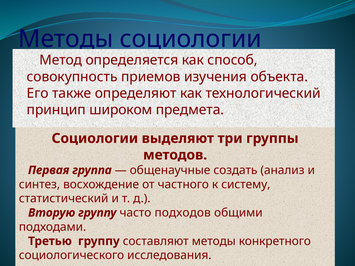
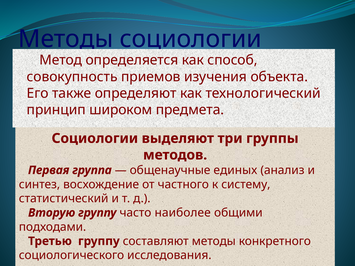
создать: создать -> единых (235, 170)
подходов: подходов -> наиболее (183, 213)
